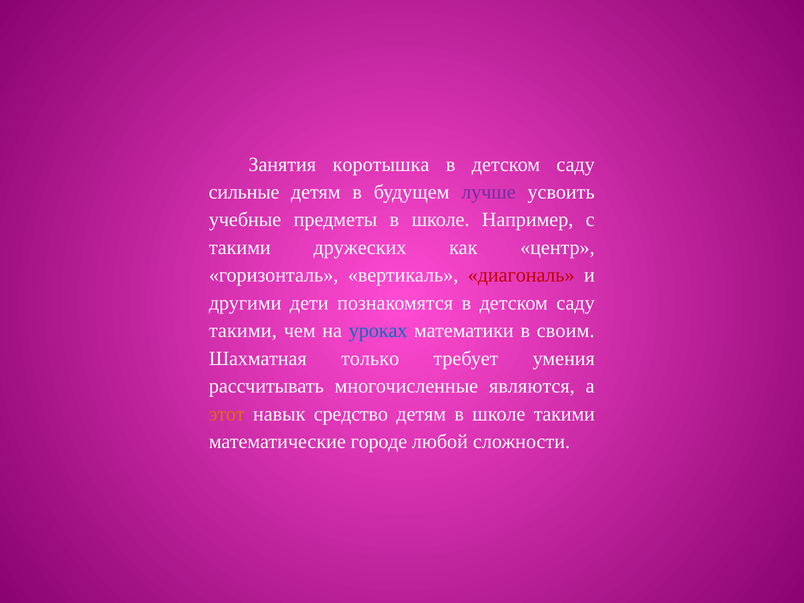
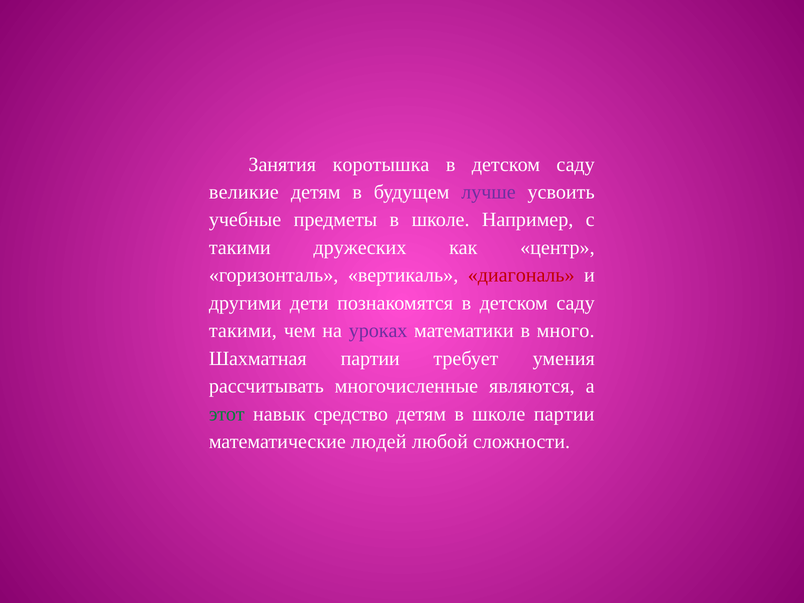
сильные: сильные -> великие (244, 192)
уроках colour: blue -> purple (378, 331)
своим: своим -> много (566, 331)
Шахматная только: только -> партии (370, 358)
этот colour: orange -> green (227, 414)
школе такими: такими -> партии (564, 414)
городе: городе -> людей (379, 442)
